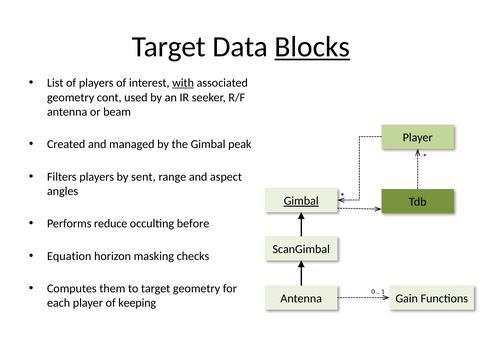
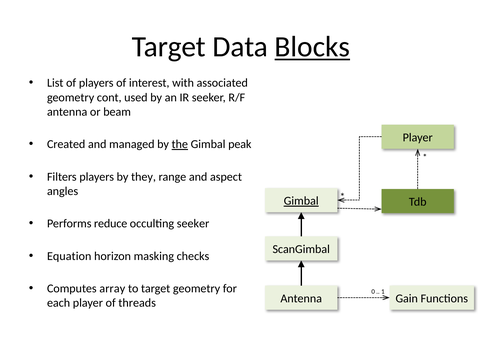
with underline: present -> none (183, 83)
the underline: none -> present (180, 144)
sent: sent -> they (144, 176)
occulting before: before -> seeker (193, 223)
them: them -> array (112, 288)
keeping: keeping -> threads (137, 303)
